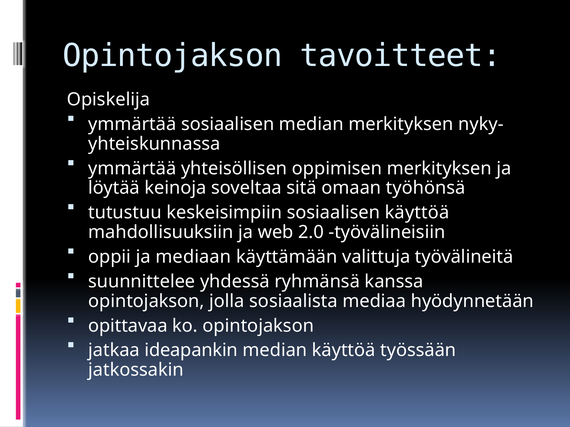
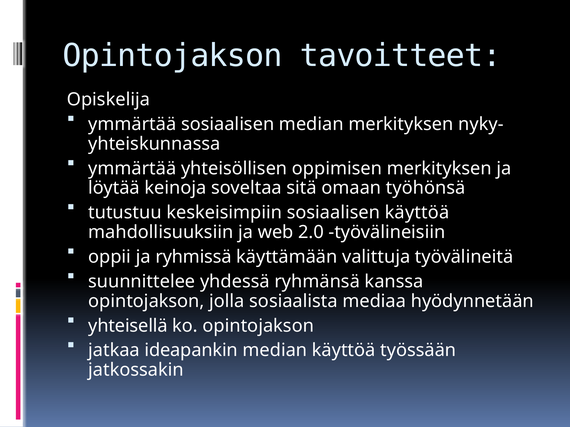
mediaan: mediaan -> ryhmissä (193, 257)
opittavaa: opittavaa -> yhteisellä (128, 326)
